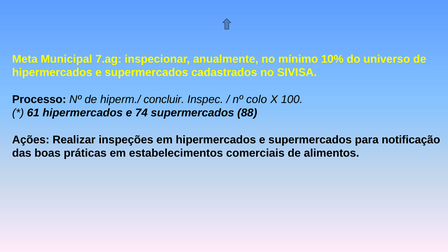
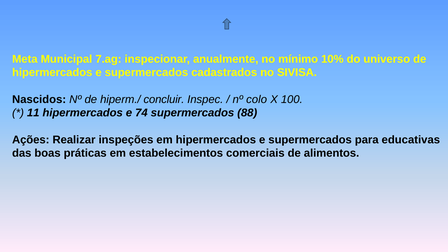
Processo: Processo -> Nascidos (39, 99)
61: 61 -> 11 (33, 113)
notificação: notificação -> educativas (411, 140)
